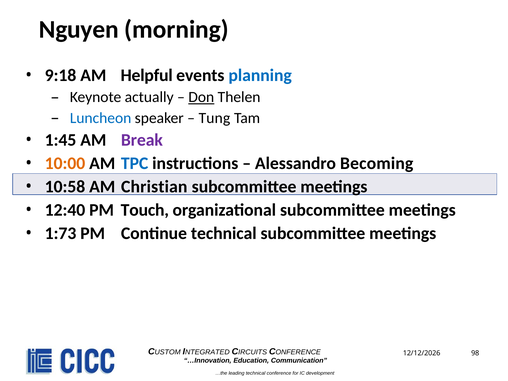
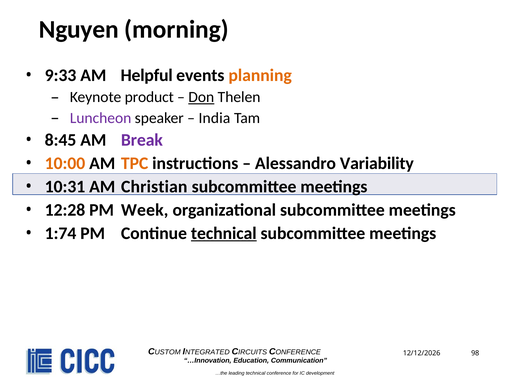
9:18: 9:18 -> 9:33 (61, 75)
planning colour: blue -> orange (260, 75)
actually: actually -> product (149, 97)
Luncheon colour: blue -> purple (101, 118)
Tung: Tung -> India (214, 118)
1:45: 1:45 -> 8:45 (61, 140)
TPC colour: blue -> orange (135, 163)
Becoming: Becoming -> Variability (377, 163)
10:58: 10:58 -> 10:31 (65, 187)
12:40: 12:40 -> 12:28 (65, 210)
Touch: Touch -> Week (145, 210)
1:73: 1:73 -> 1:74 (61, 233)
technical underline: none -> present (224, 233)
